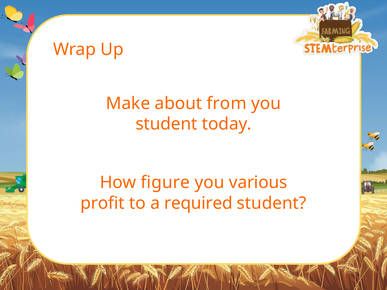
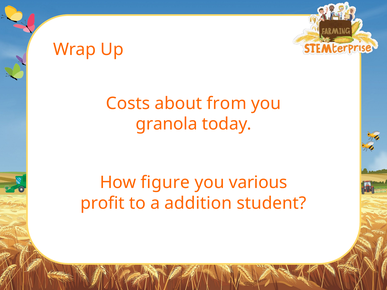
Make: Make -> Costs (128, 103)
student: student -> granola (167, 124)
required: required -> addition (198, 203)
